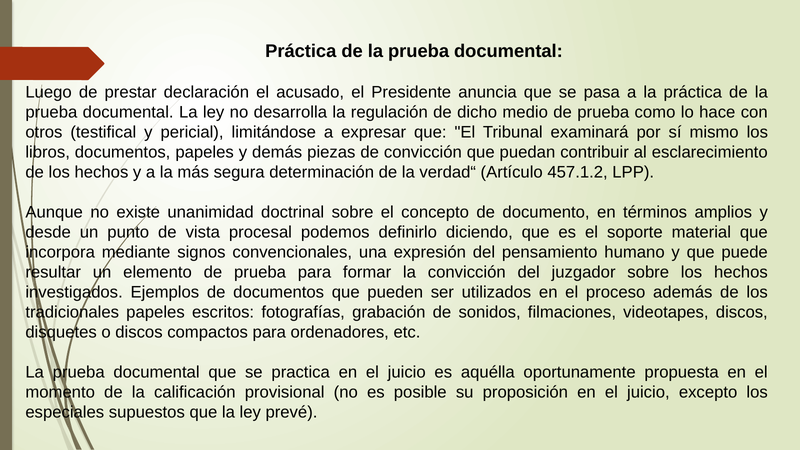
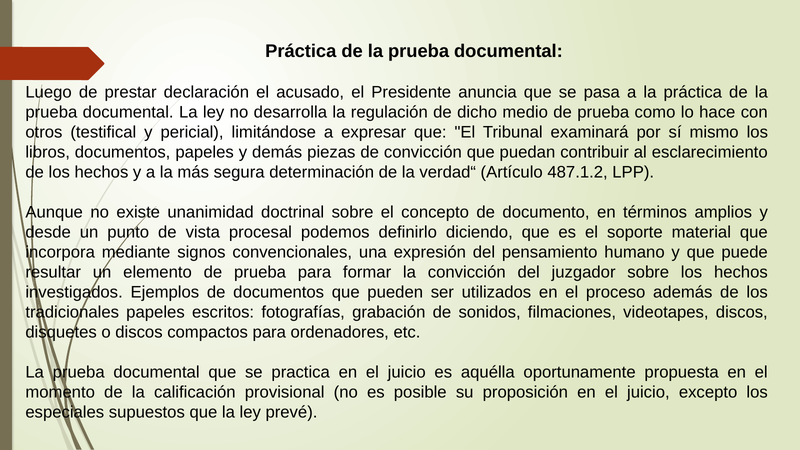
457.1.2: 457.1.2 -> 487.1.2 (578, 172)
